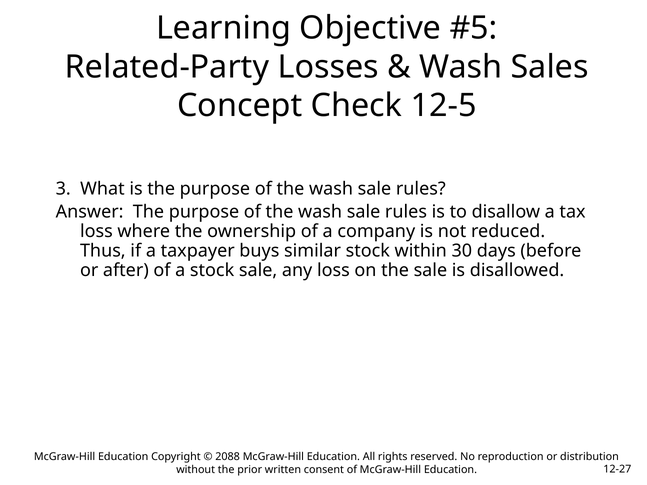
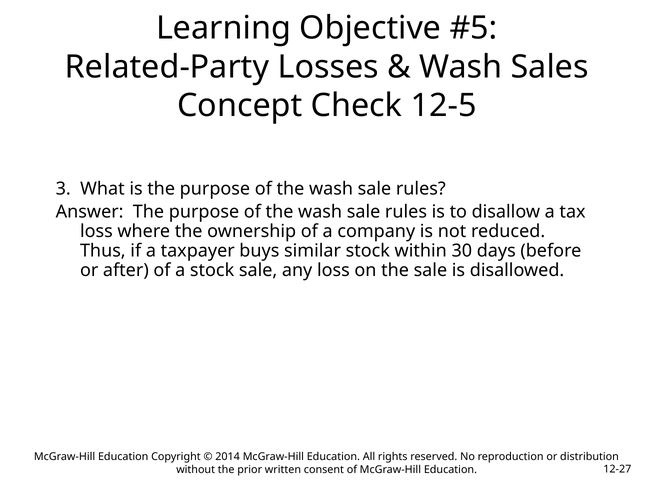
2088: 2088 -> 2014 (228, 457)
